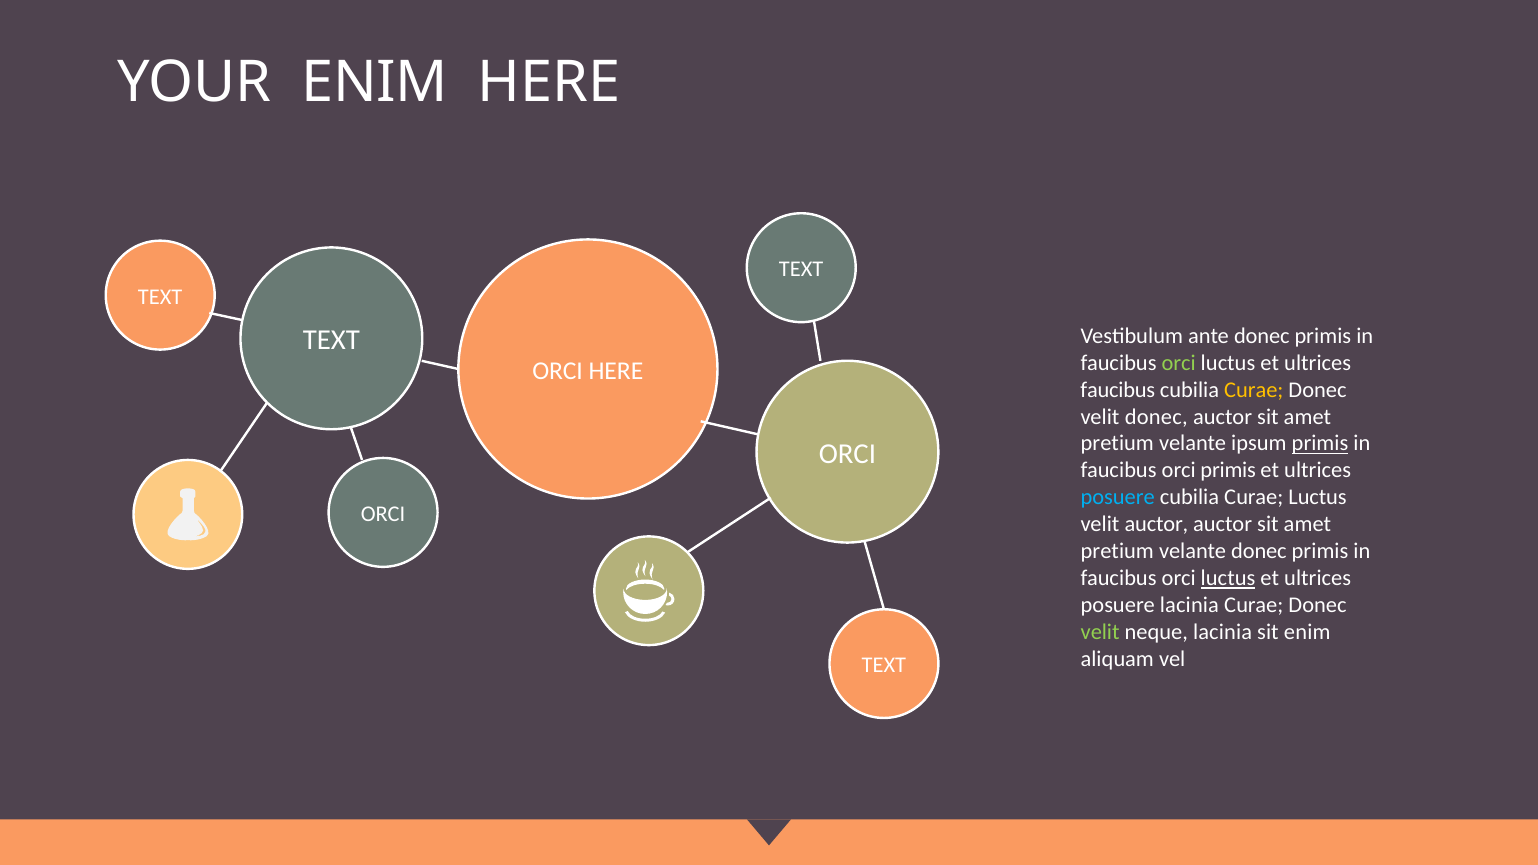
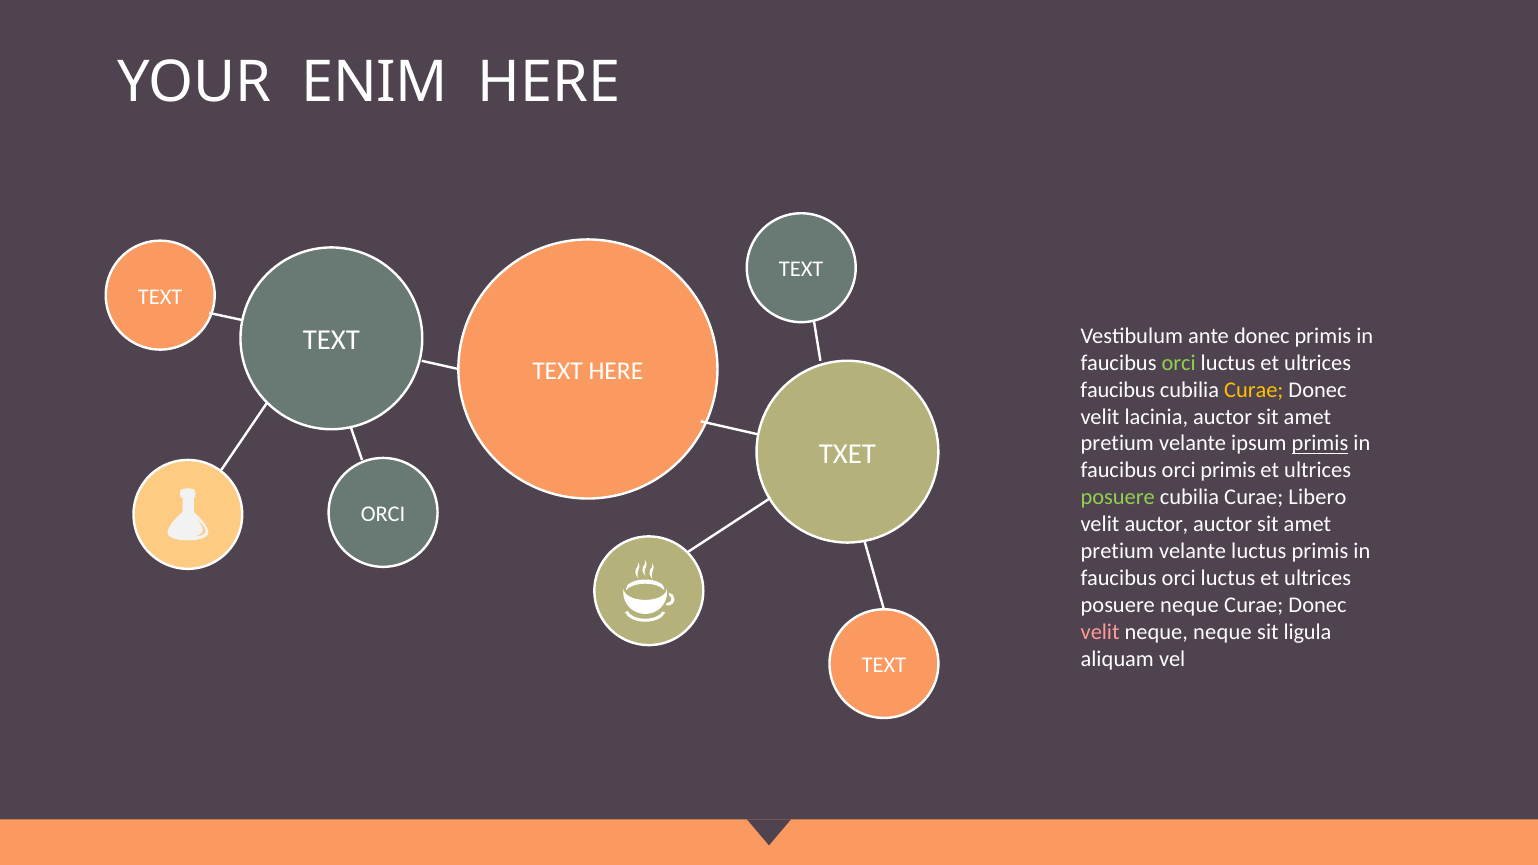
ORCI: ORCI -> TEXT (558, 371)
velit donec: donec -> lacinia (1156, 417)
ORCI: ORCI -> TXET (847, 454)
posuere colour: light blue -> light green (1118, 497)
Curae Luctus: Luctus -> Libero (1317, 497)
velante donec: donec -> luctus (1259, 551)
luctus underline: present -> none (1228, 578)
posuere lacinia: lacinia -> neque (1189, 605)
velit colour: light green -> pink (1100, 632)
neque lacinia: lacinia -> neque (1223, 632)
sit enim: enim -> ligula (1308, 632)
